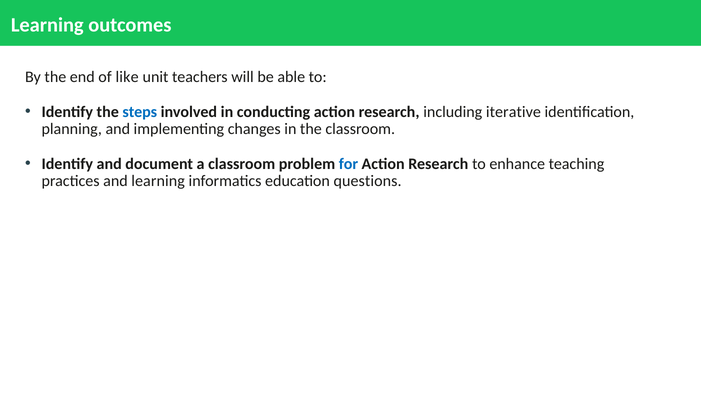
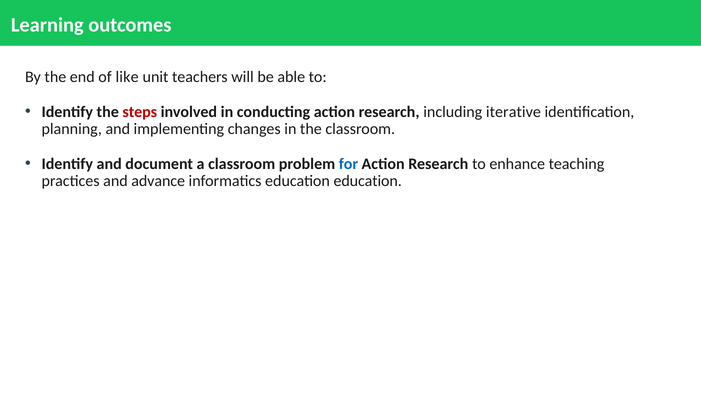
steps colour: blue -> red (140, 112)
and learning: learning -> advance (158, 181)
education questions: questions -> education (368, 181)
